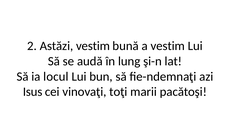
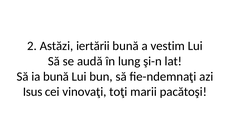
Astăzi vestim: vestim -> iertării (93, 46)
ia locul: locul -> bună (56, 77)
